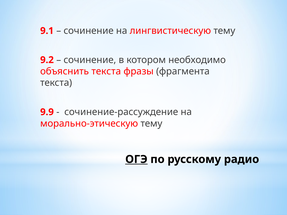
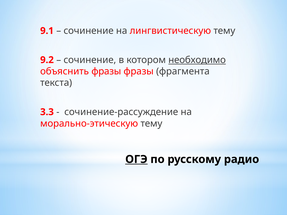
необходимо underline: none -> present (197, 60)
объяснить текста: текста -> фразы (106, 71)
9.9: 9.9 -> 3.3 (47, 112)
